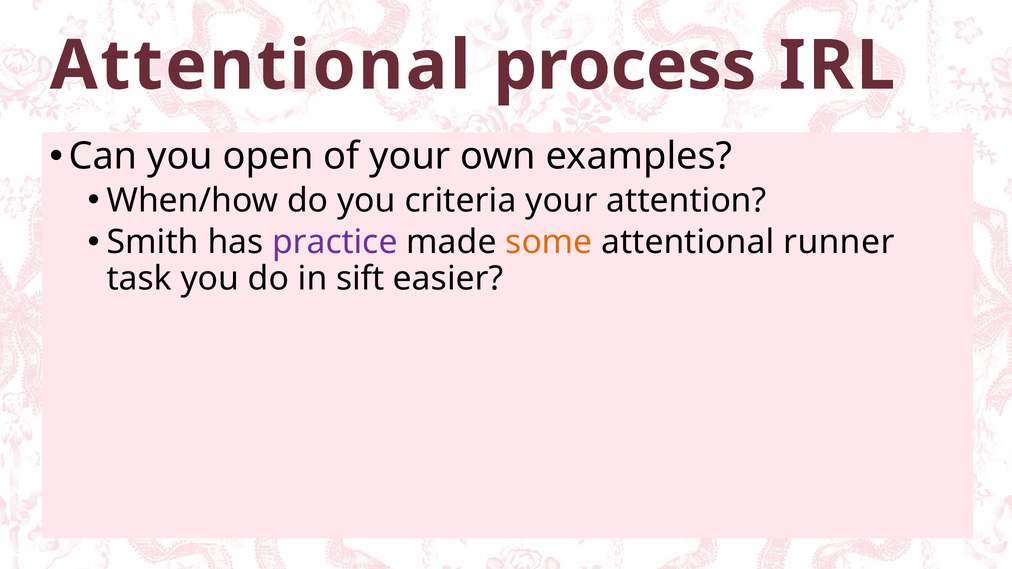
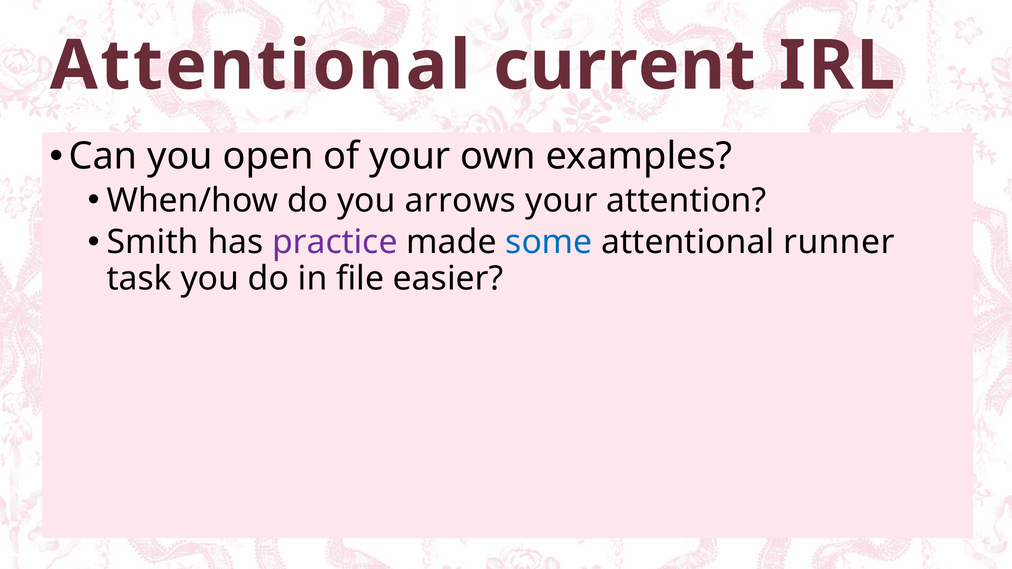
process: process -> current (624, 66)
criteria: criteria -> arrows (460, 200)
some colour: orange -> blue (549, 242)
sift: sift -> file (360, 279)
